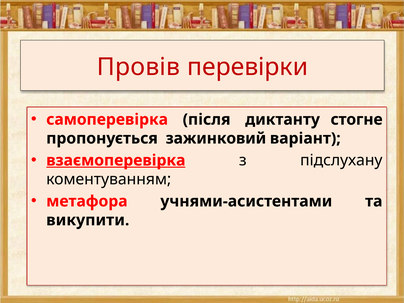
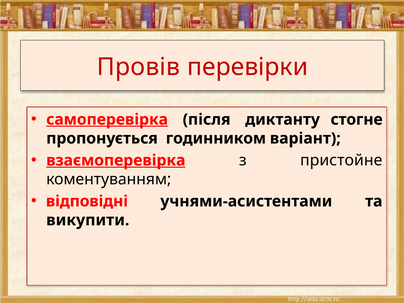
самоперевірка underline: none -> present (107, 120)
зажинковий: зажинковий -> годинником (216, 138)
підслухану: підслухану -> пристойне (341, 160)
метафора: метафора -> відповідні (87, 201)
